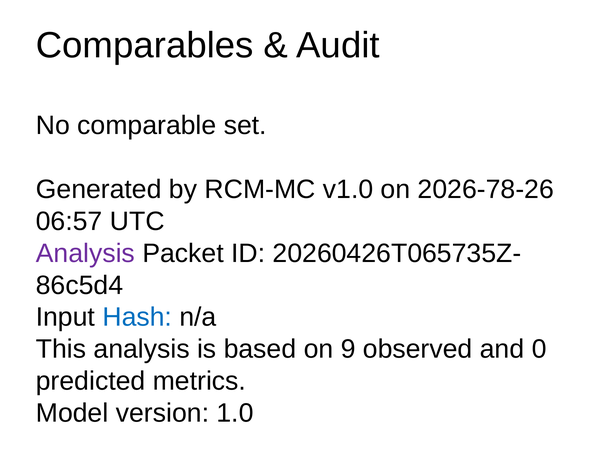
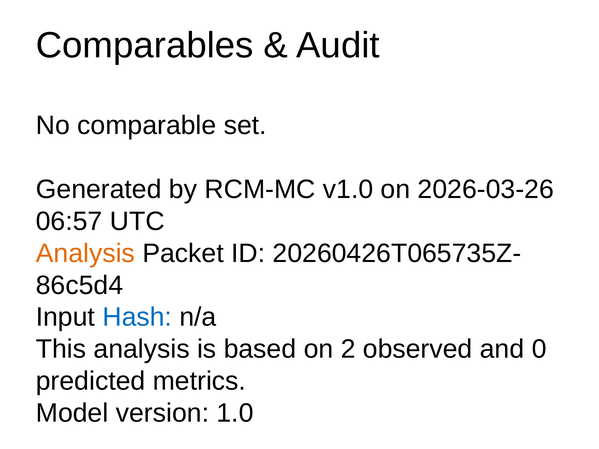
2026-78-26: 2026-78-26 -> 2026-03-26 (486, 190)
Analysis colour: purple -> orange (85, 253)
9: 9 -> 2 (348, 349)
